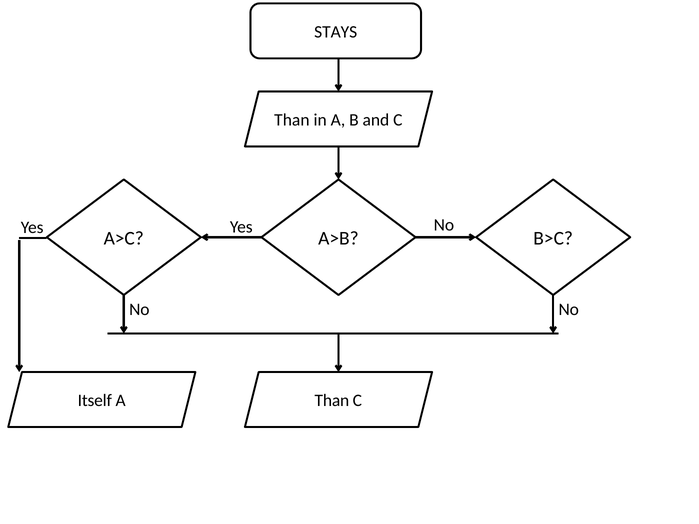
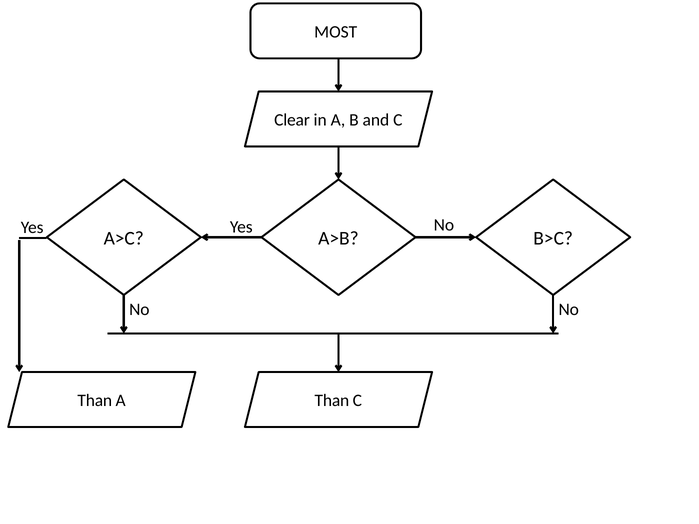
STAYS: STAYS -> MOST (336, 32)
Than: Than -> Clear (292, 120)
Itself: Itself -> Than (95, 401)
